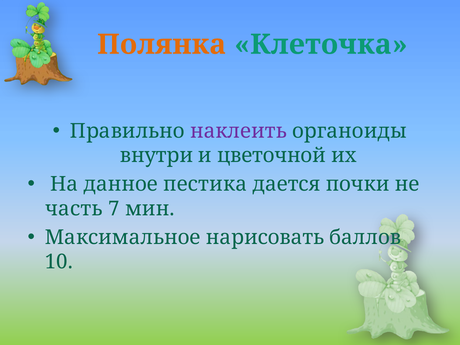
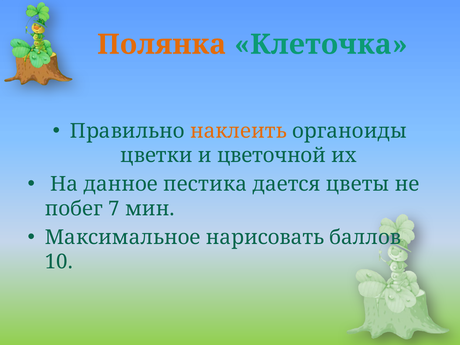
наклеить colour: purple -> orange (238, 131)
внутри: внутри -> цветки (156, 156)
почки: почки -> цветы (358, 184)
часть: часть -> побег (74, 209)
